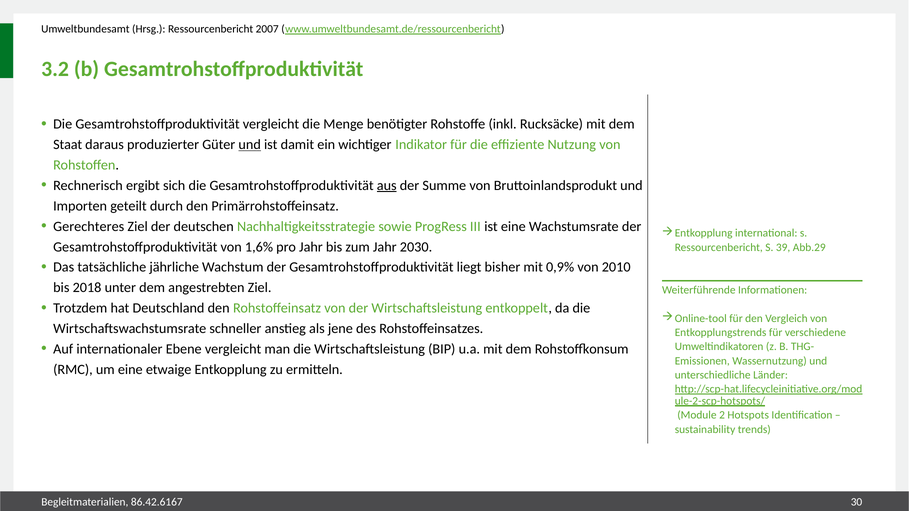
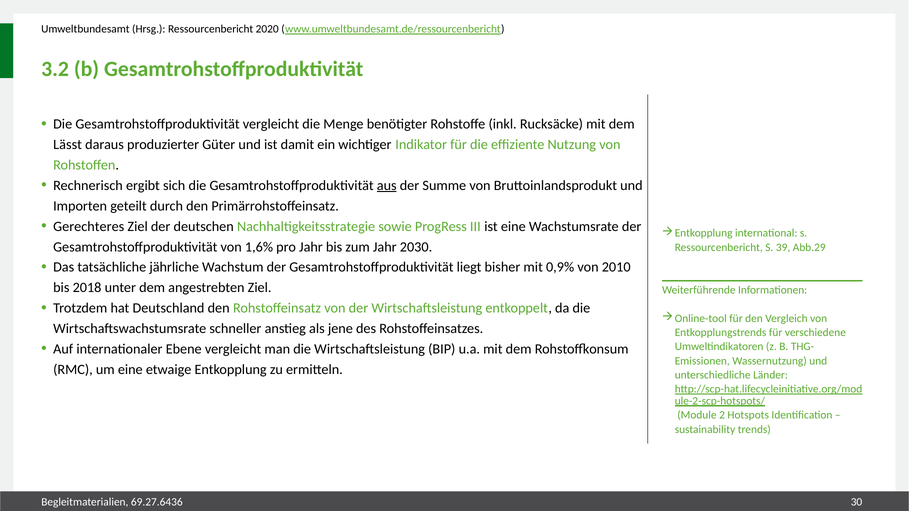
2007: 2007 -> 2020 (267, 29)
Staat: Staat -> Lässt (68, 145)
und underline: present -> none (250, 145)
86.42.6167: 86.42.6167 -> 69.27.6436 (157, 502)
